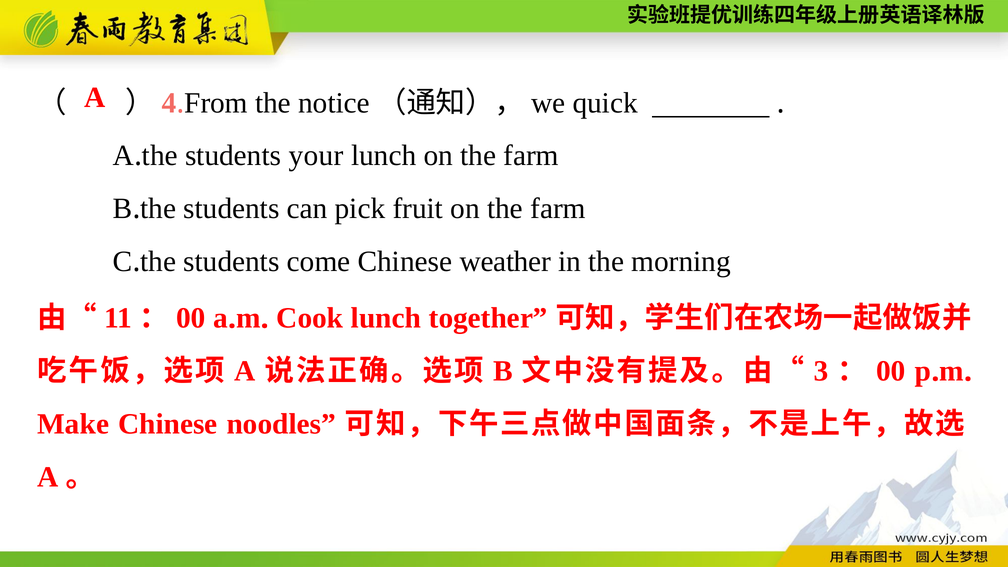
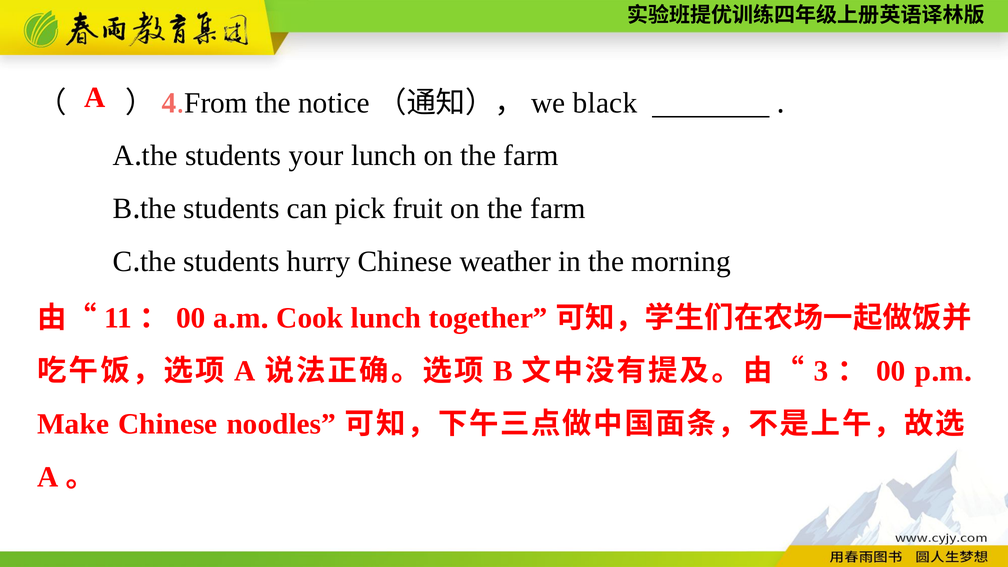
quick: quick -> black (605, 103)
come: come -> hurry (319, 262)
